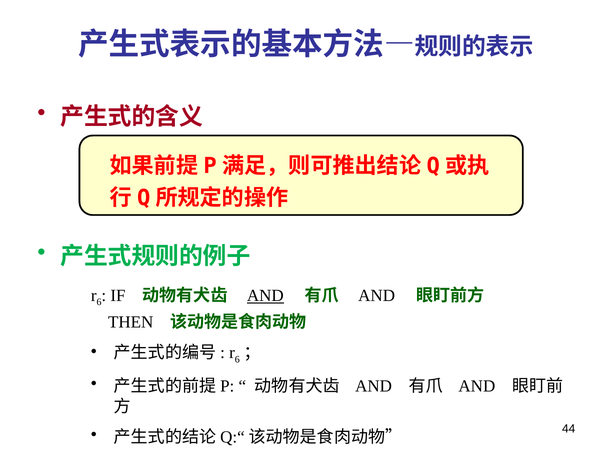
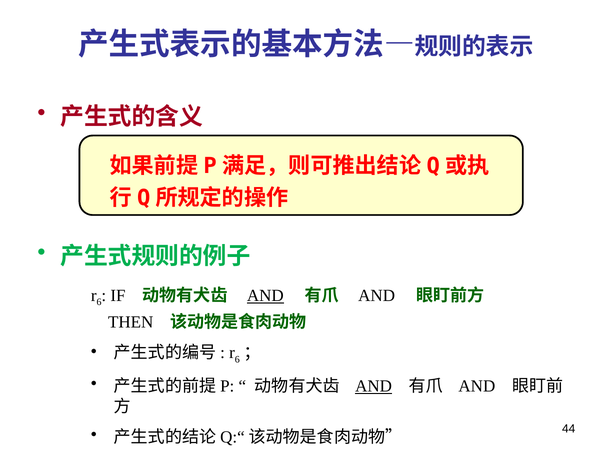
AND underline: none -> present (374, 386)
